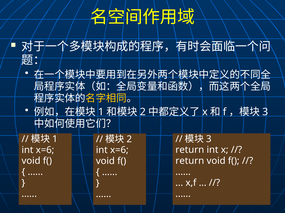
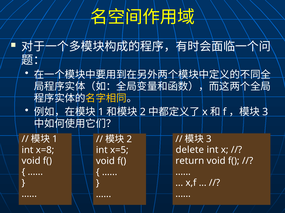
return: return -> delete (190, 150)
x=6: x=6 -> x=8 (45, 150)
x=6: x=6 -> x=5 (119, 151)
